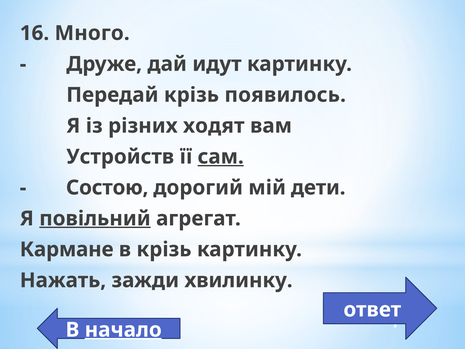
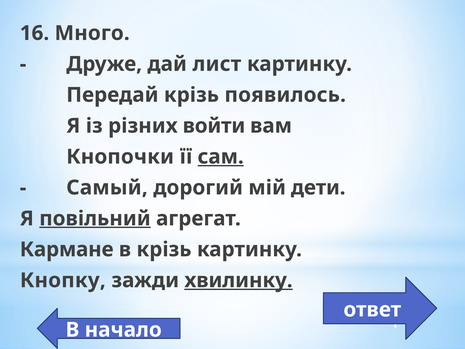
идут: идут -> лист (217, 64)
ходят: ходят -> войти (214, 126)
Устройств: Устройств -> Кнопочки (120, 157)
Состою: Состою -> Самый (107, 188)
Нажать: Нажать -> Кнопку (63, 280)
хвилинку underline: none -> present (239, 280)
начало underline: present -> none (123, 330)
